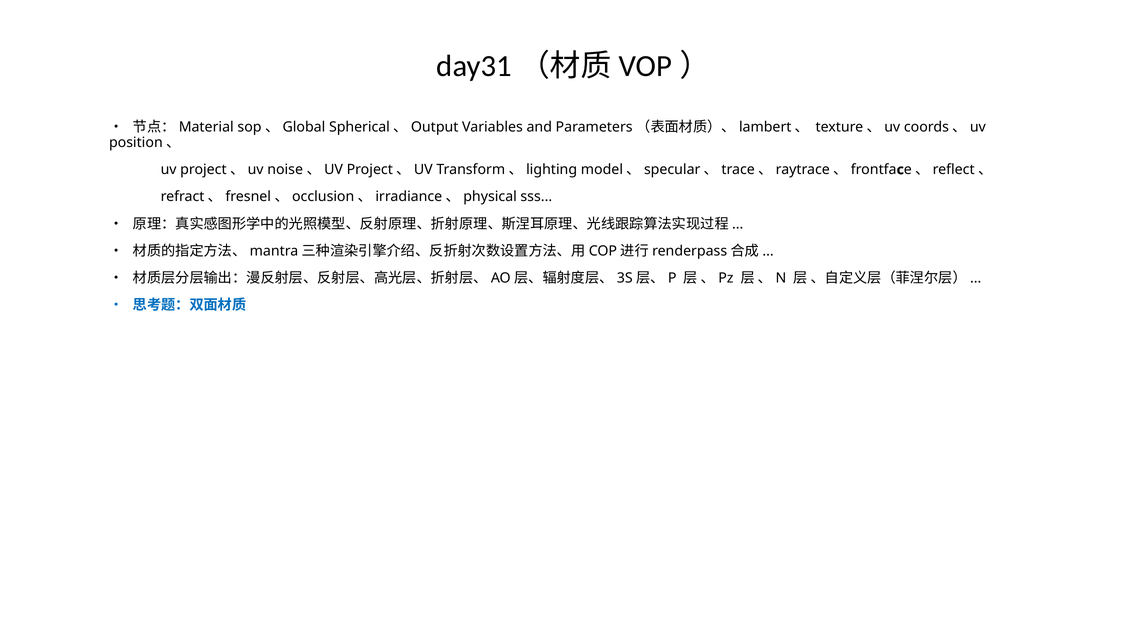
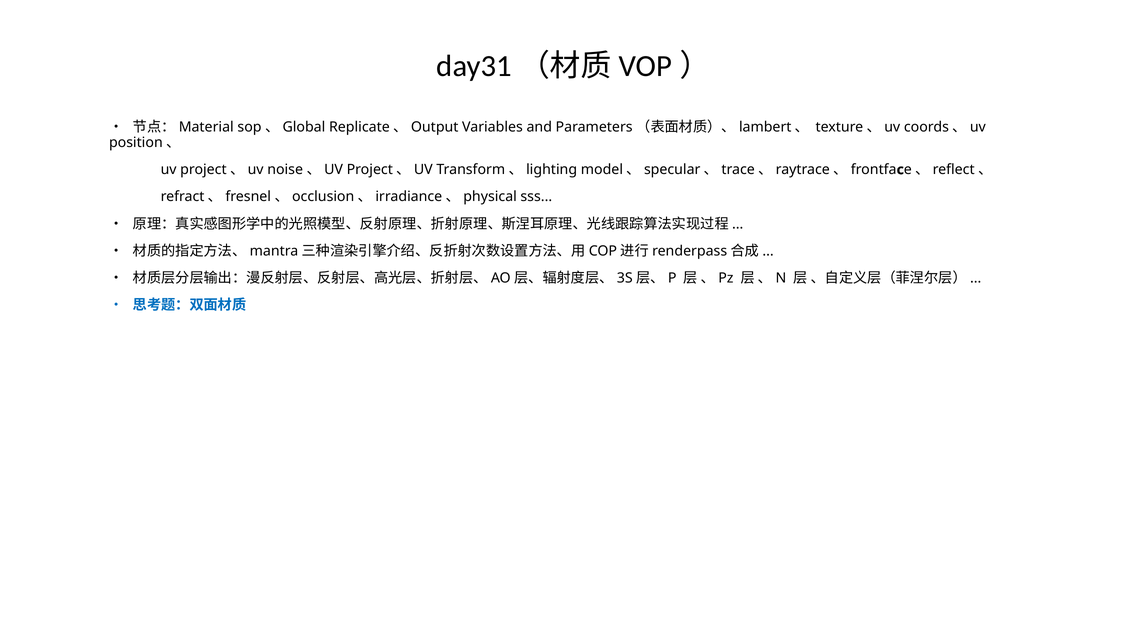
Spherical: Spherical -> Replicate (359, 127)
